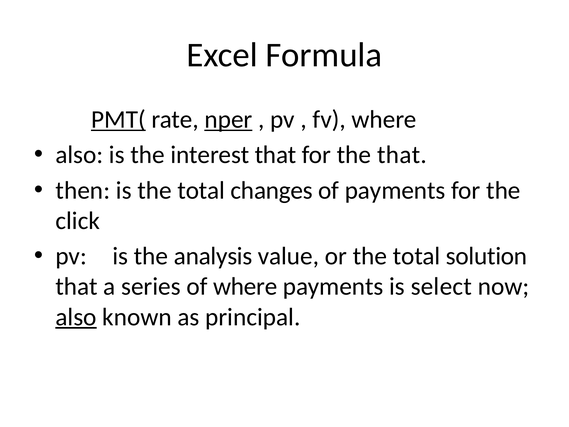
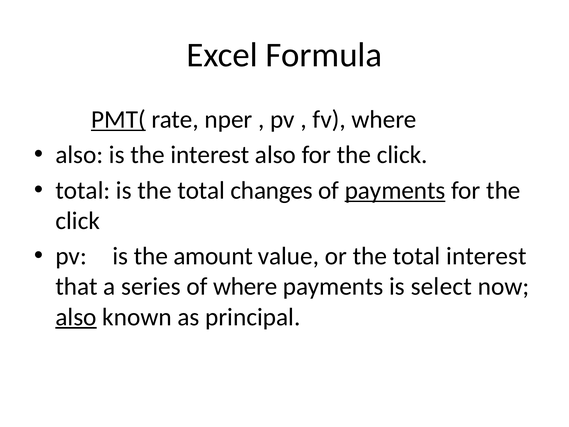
nper underline: present -> none (228, 119)
interest that: that -> also (275, 155)
that: that -> click (402, 155)
then: then -> total (83, 190)
payments underline: none -> present (395, 190)
analysis: analysis -> amount (213, 256)
total solution: solution -> interest (486, 256)
